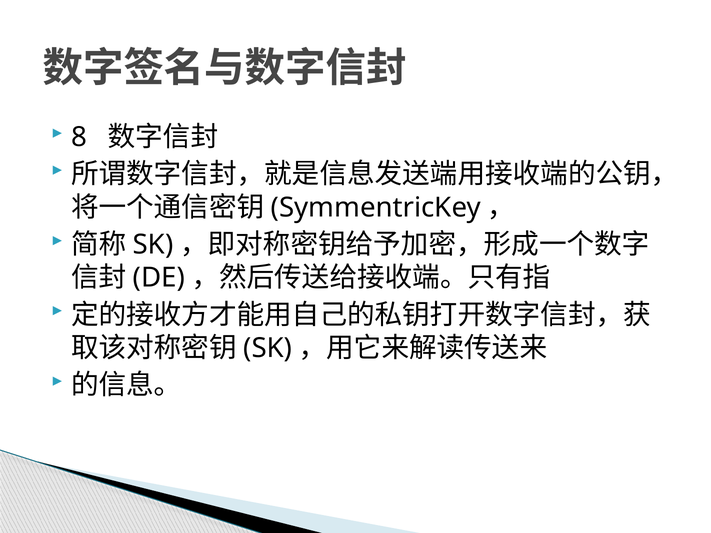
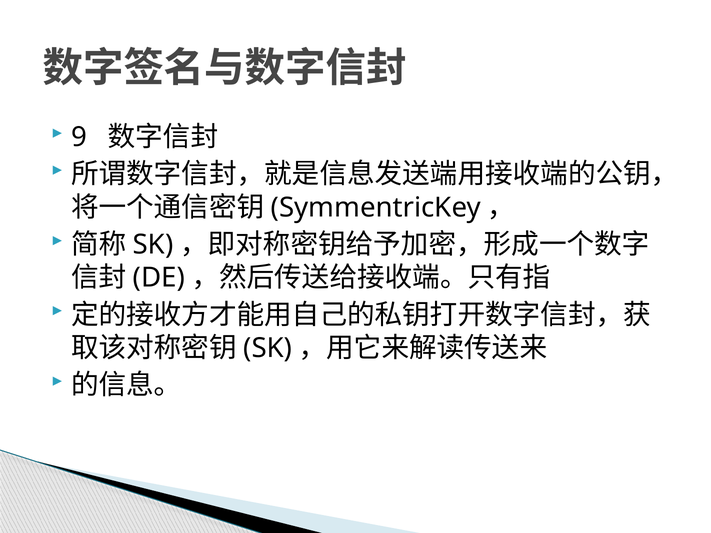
8: 8 -> 9 (79, 137)
